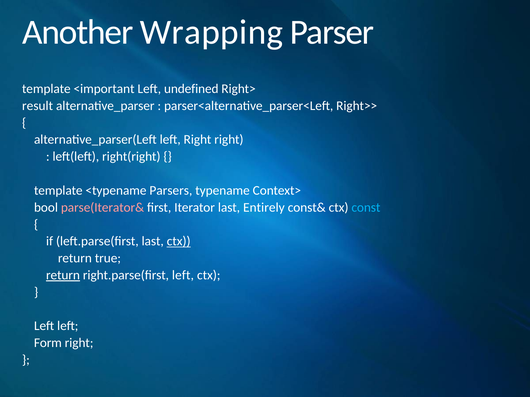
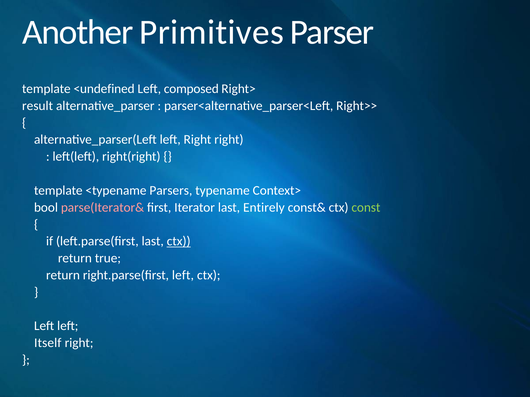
Wrapping: Wrapping -> Primitives (211, 32)
<important: <important -> <undefined (104, 89)
undefined: undefined -> composed (191, 89)
const colour: light blue -> light green (366, 208)
return underline: present -> none (63, 275)
Form: Form -> Itself (48, 343)
